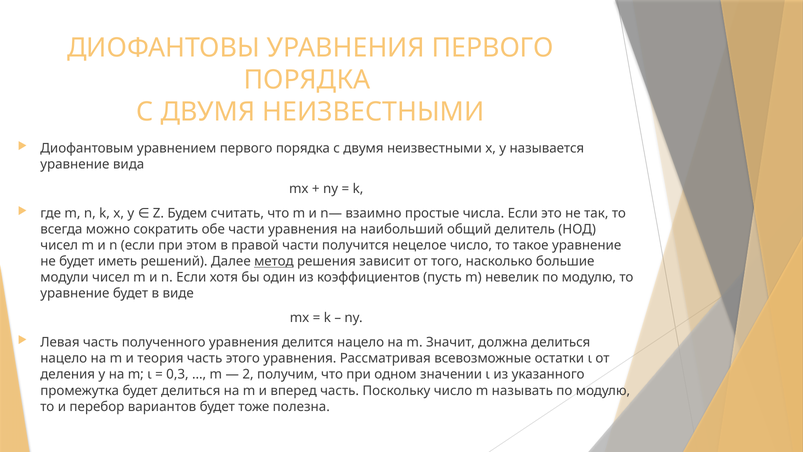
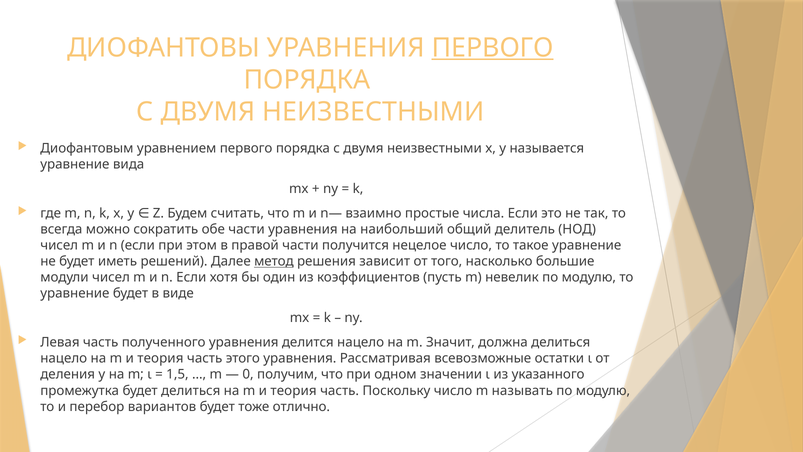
ПЕРВОГО underline: none -> present (493, 48)
0,3: 0,3 -> 1,5 (177, 374)
2: 2 -> 0 (248, 374)
вперед: вперед -> теория (294, 390)
полезна: полезна -> отлично (301, 406)
